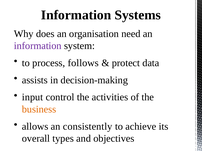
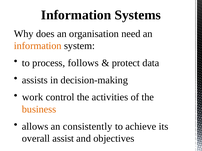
information colour: purple -> orange (38, 46)
input: input -> work (33, 97)
types: types -> assist (63, 139)
